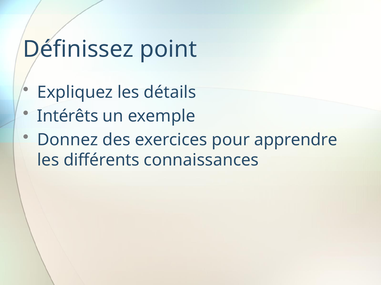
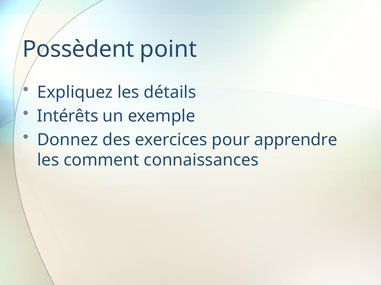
Définissez: Définissez -> Possèdent (78, 49)
différents: différents -> comment (101, 160)
